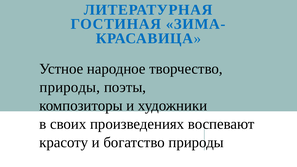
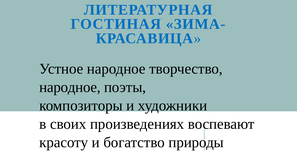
природы: природы -> народное (70, 87)
